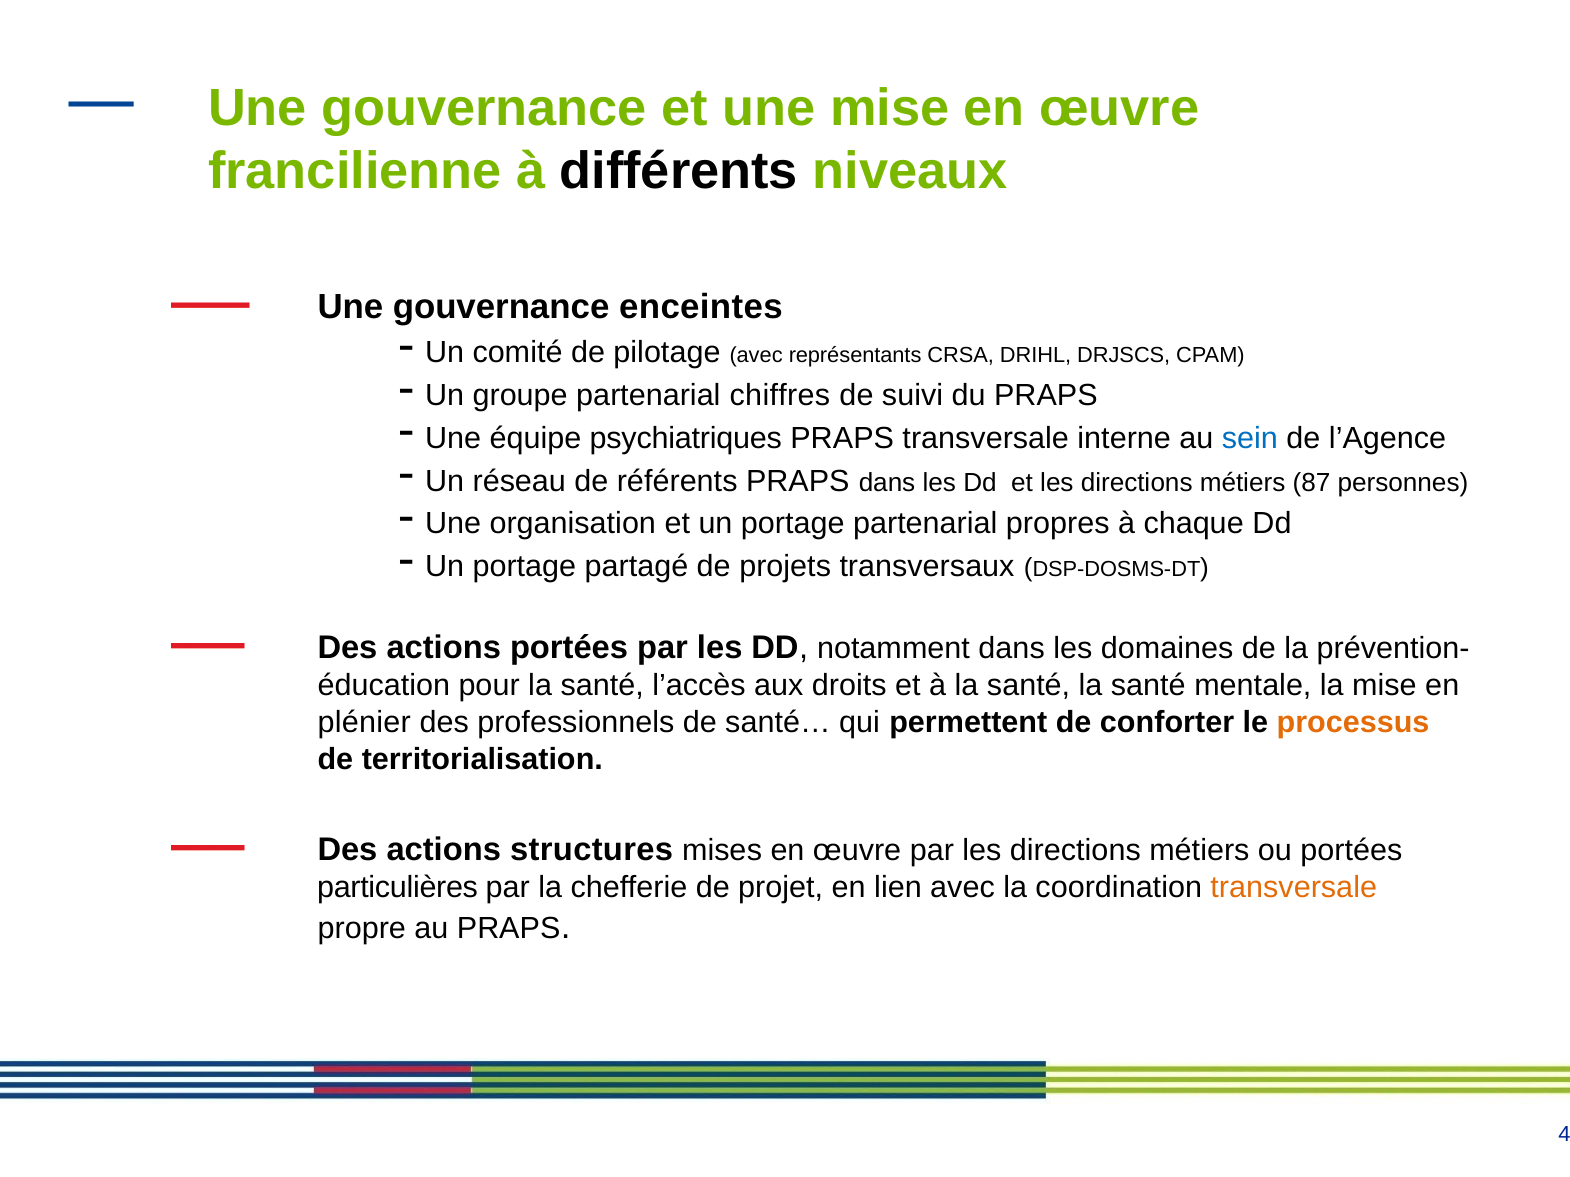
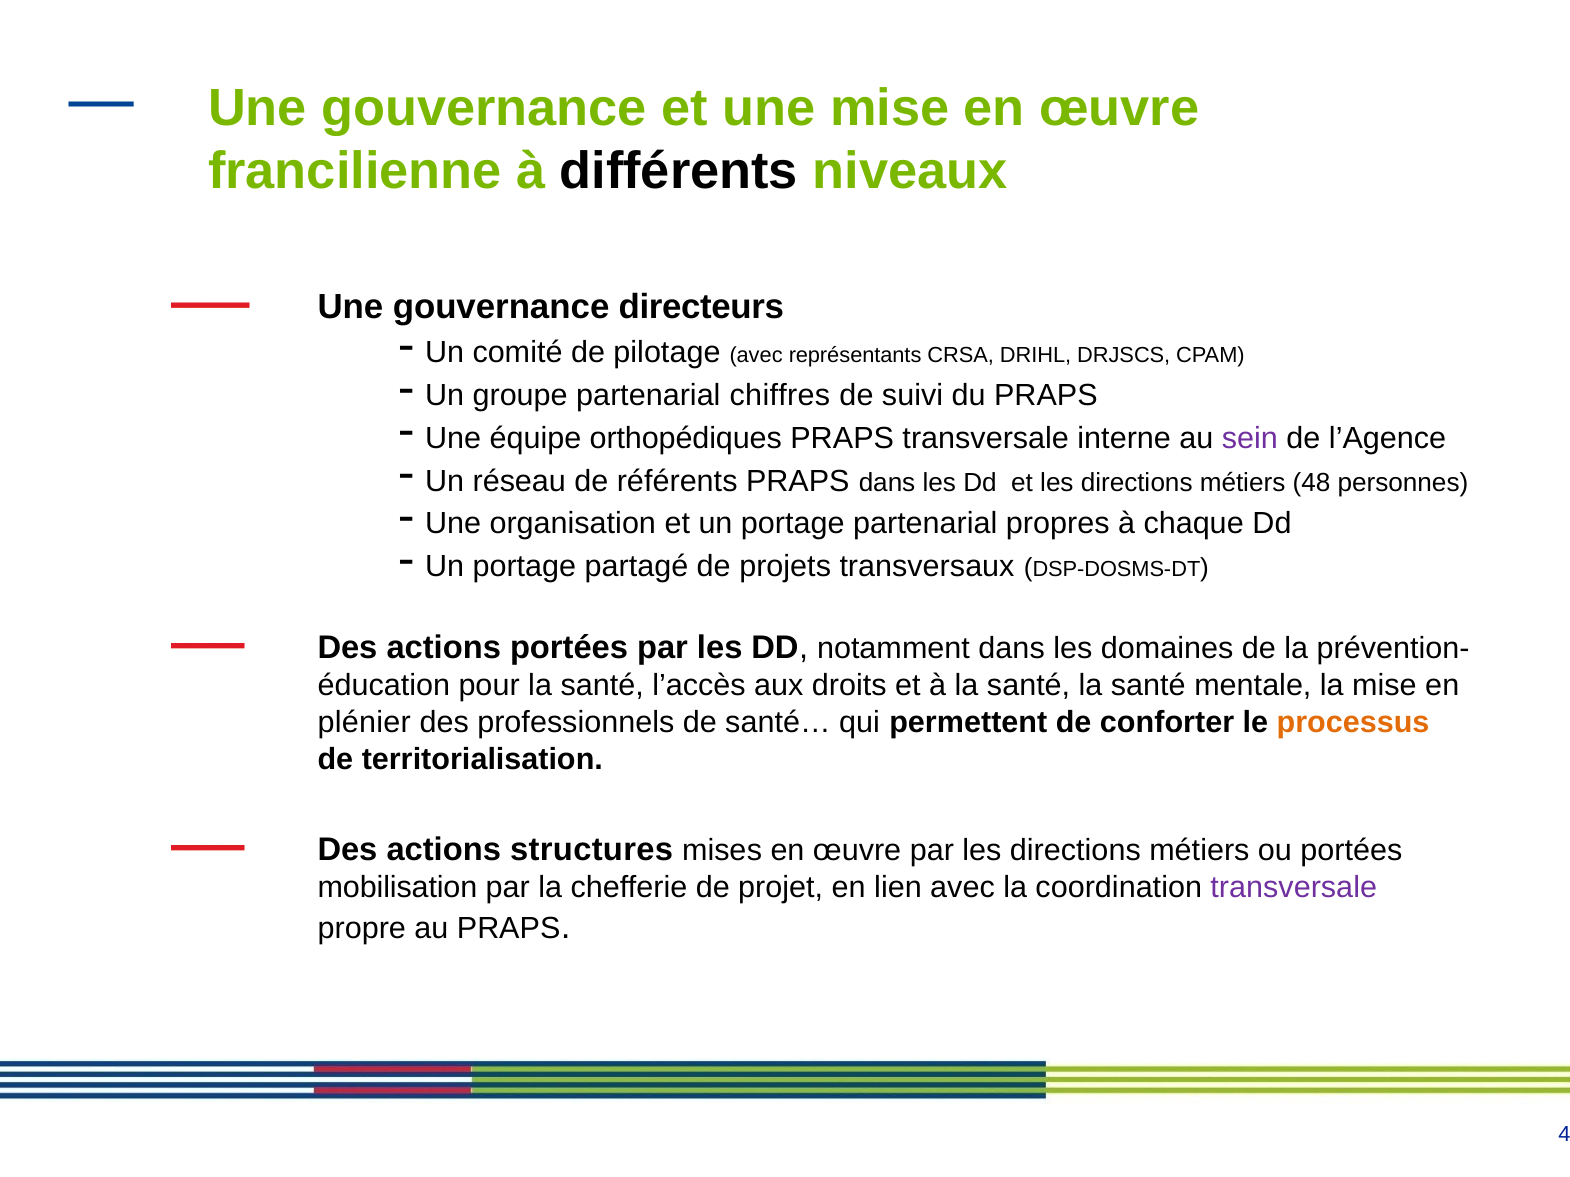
enceintes: enceintes -> directeurs (701, 308)
psychiatriques: psychiatriques -> orthopédiques (686, 438)
sein colour: blue -> purple (1250, 438)
87: 87 -> 48 (1311, 483)
particulières: particulières -> mobilisation (397, 888)
transversale colour: orange -> purple (1294, 888)
